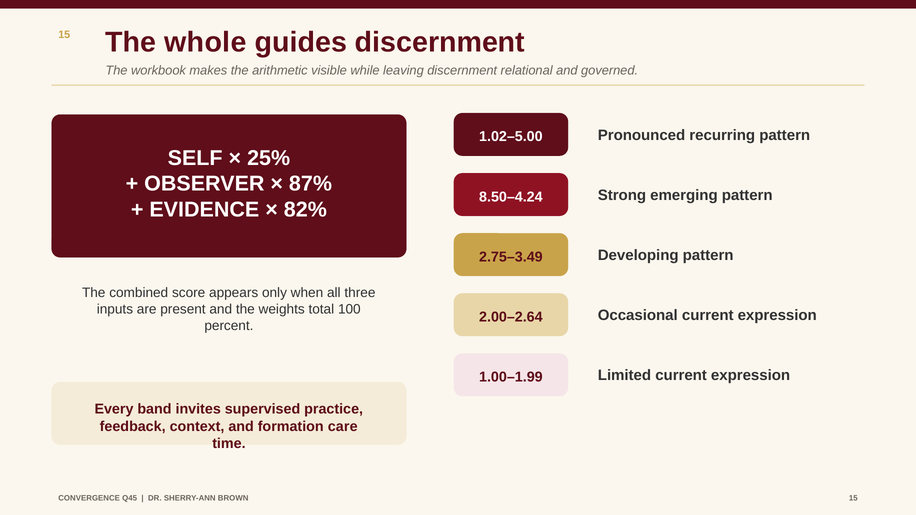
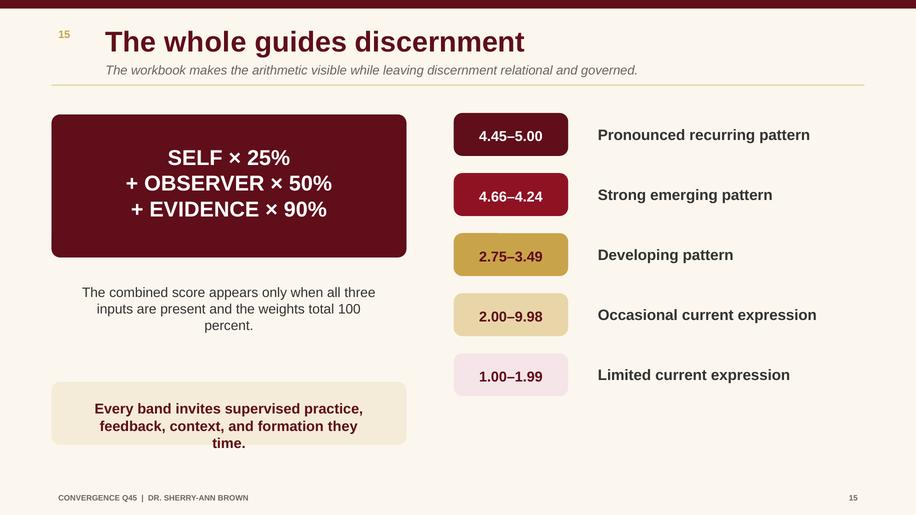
1.02–5.00: 1.02–5.00 -> 4.45–5.00 (511, 137)
87%: 87% -> 50% (311, 184)
8.50–4.24: 8.50–4.24 -> 4.66–4.24 (511, 197)
82%: 82% -> 90% (305, 210)
2.00–2.64: 2.00–2.64 -> 2.00–9.98 (511, 317)
care: care -> they (343, 427)
